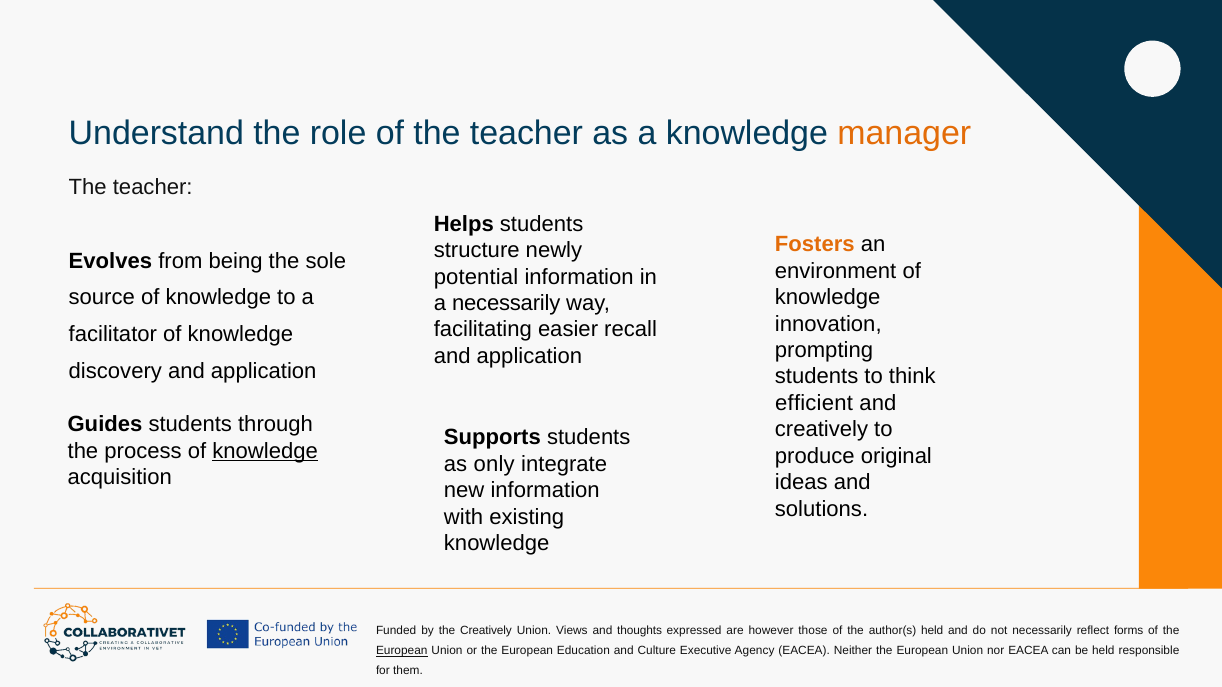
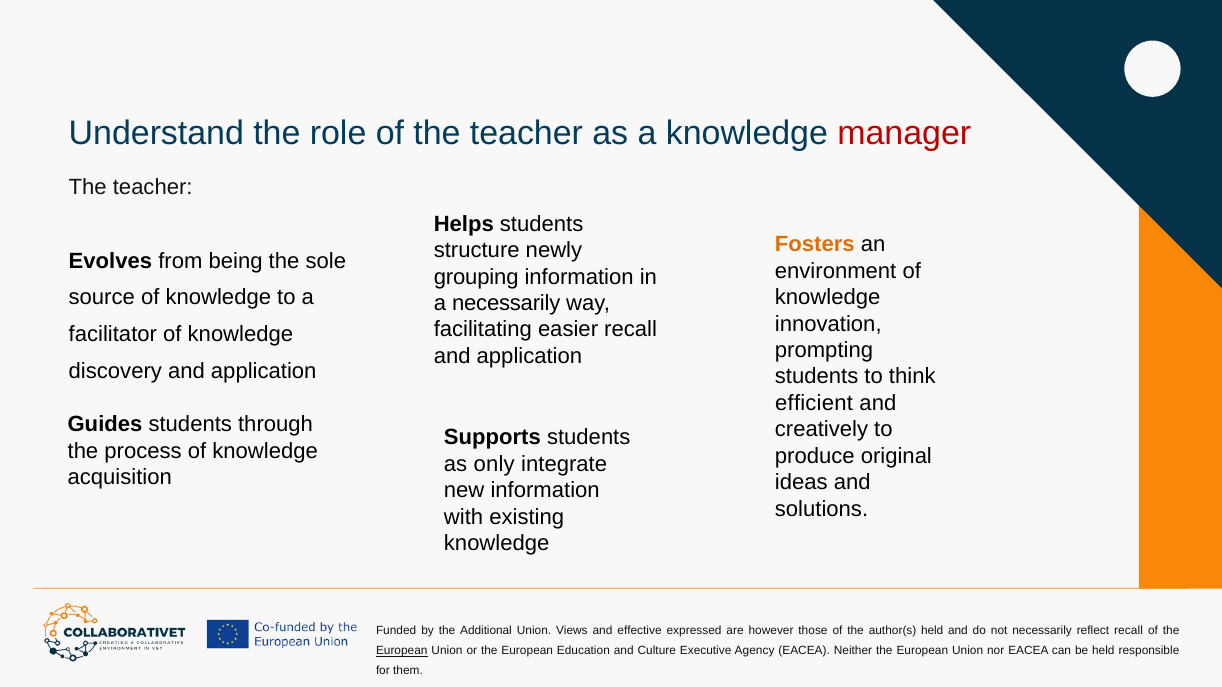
manager colour: orange -> red (904, 133)
potential: potential -> grouping (476, 277)
knowledge underline: present -> none (265, 451)
the Creatively: Creatively -> Additional (486, 631)
thoughts: thoughts -> effective (640, 631)
reflect forms: forms -> recall (1129, 631)
